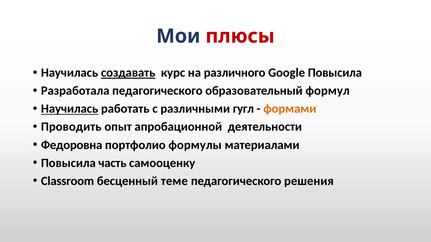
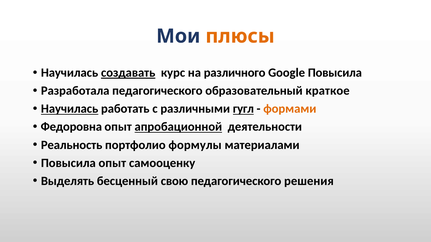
плюсы colour: red -> orange (240, 36)
формул: формул -> краткое (328, 91)
гугл underline: none -> present (243, 109)
Проводить: Проводить -> Федоровна (71, 127)
апробационной underline: none -> present (178, 127)
Федоровна: Федоровна -> Реальность (72, 145)
Повысила часть: часть -> опыт (112, 163)
Classroom: Classroom -> Выделять (68, 181)
теме: теме -> свою (174, 181)
